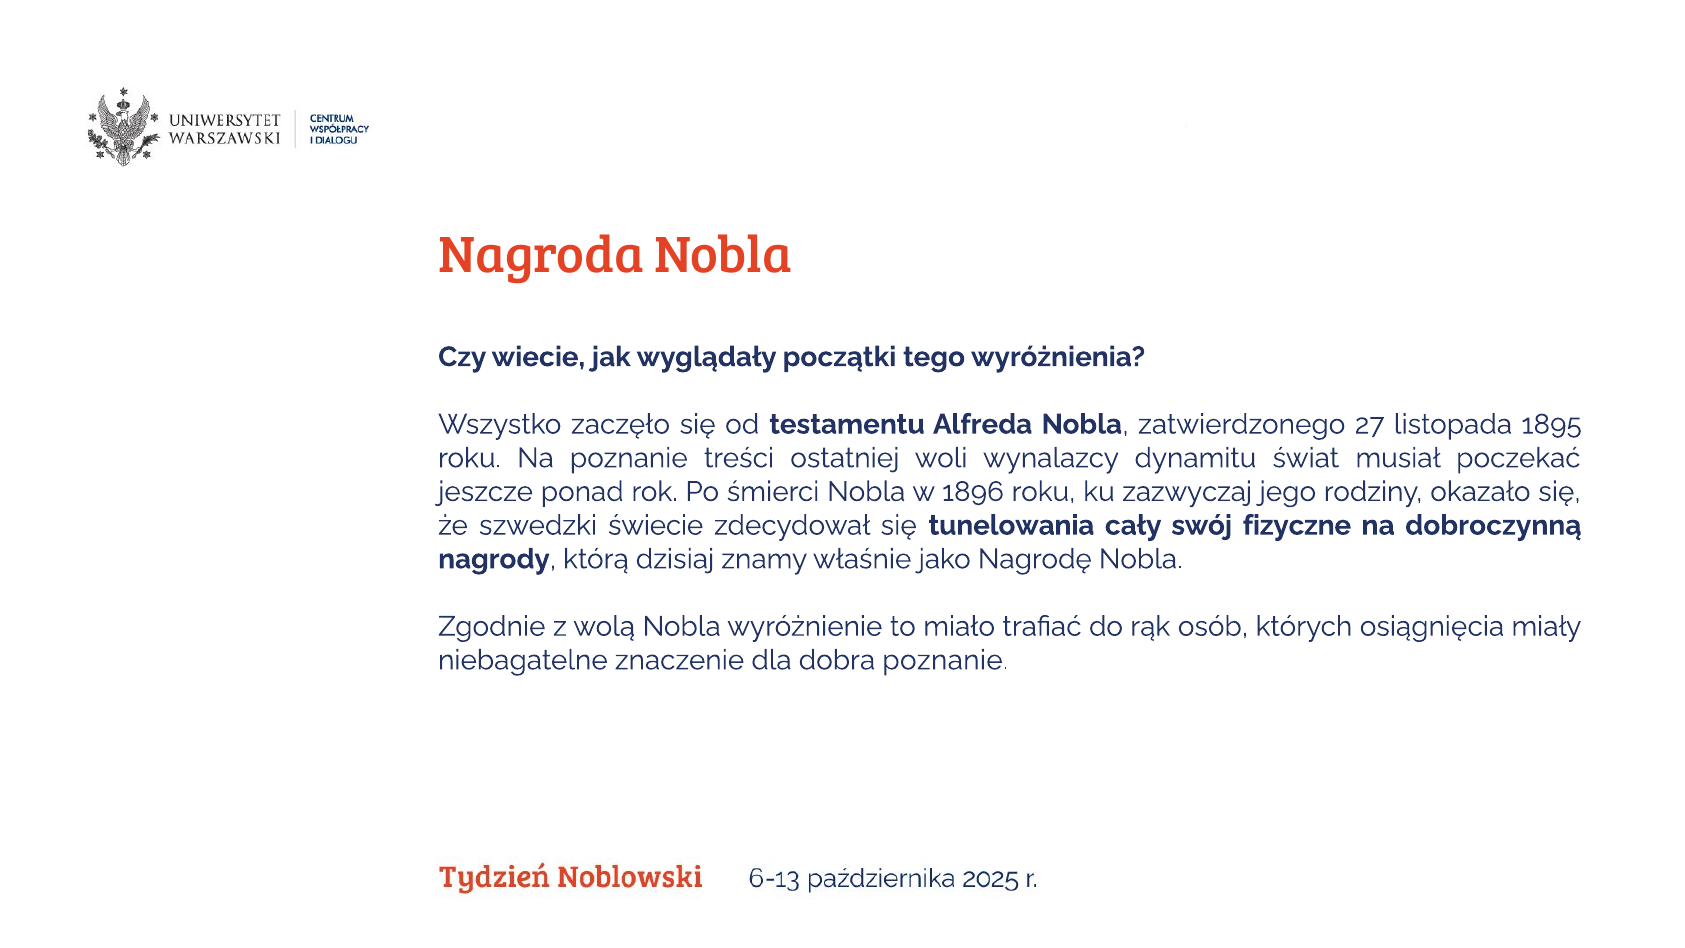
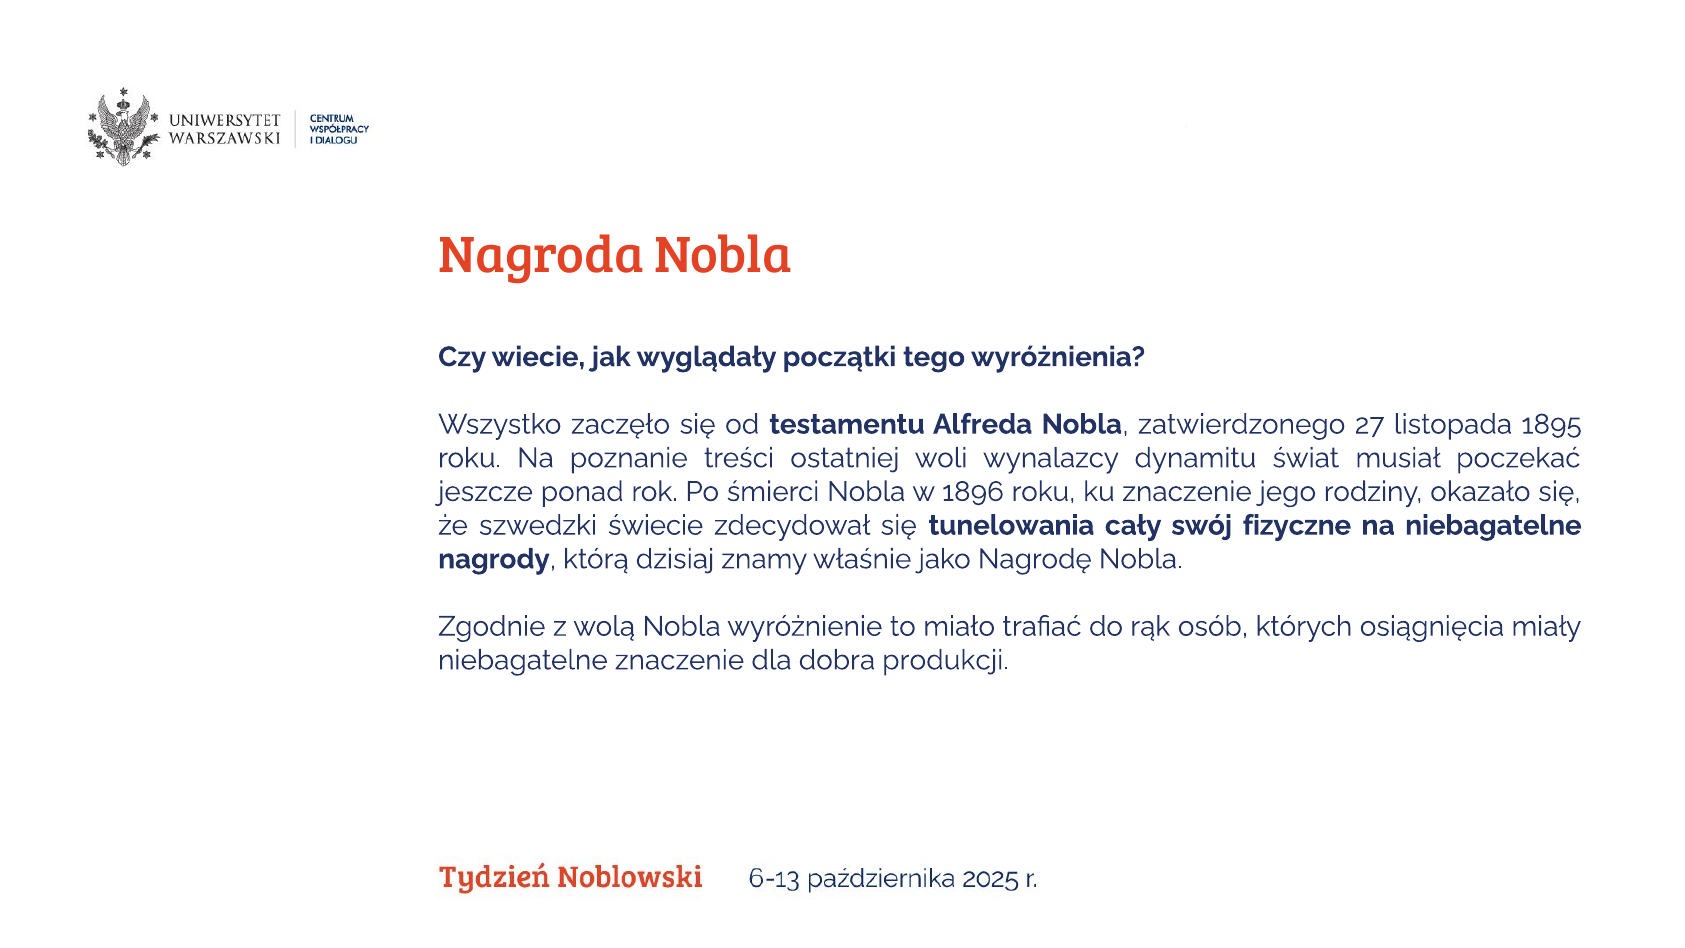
ku zazwyczaj: zazwyczaj -> znaczenie (1187, 492)
na dobroczynną: dobroczynną -> niebagatelne (1493, 525)
dobra poznanie: poznanie -> produkcji (945, 660)
